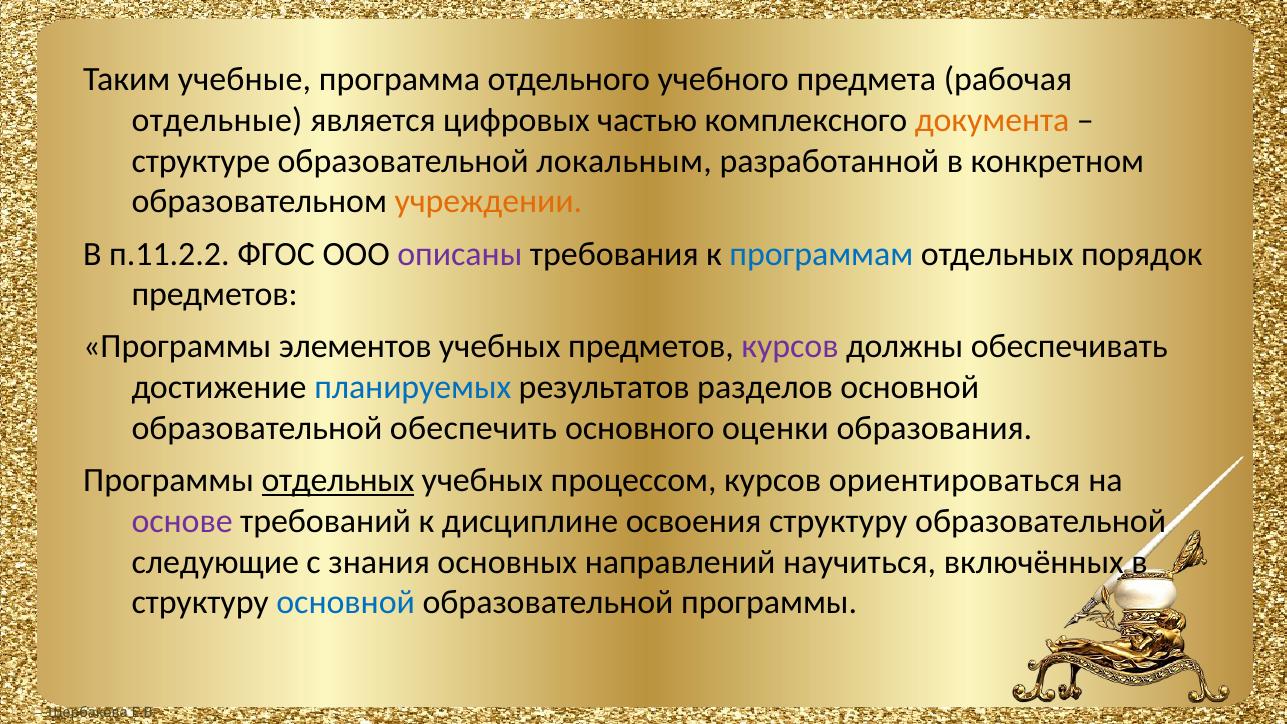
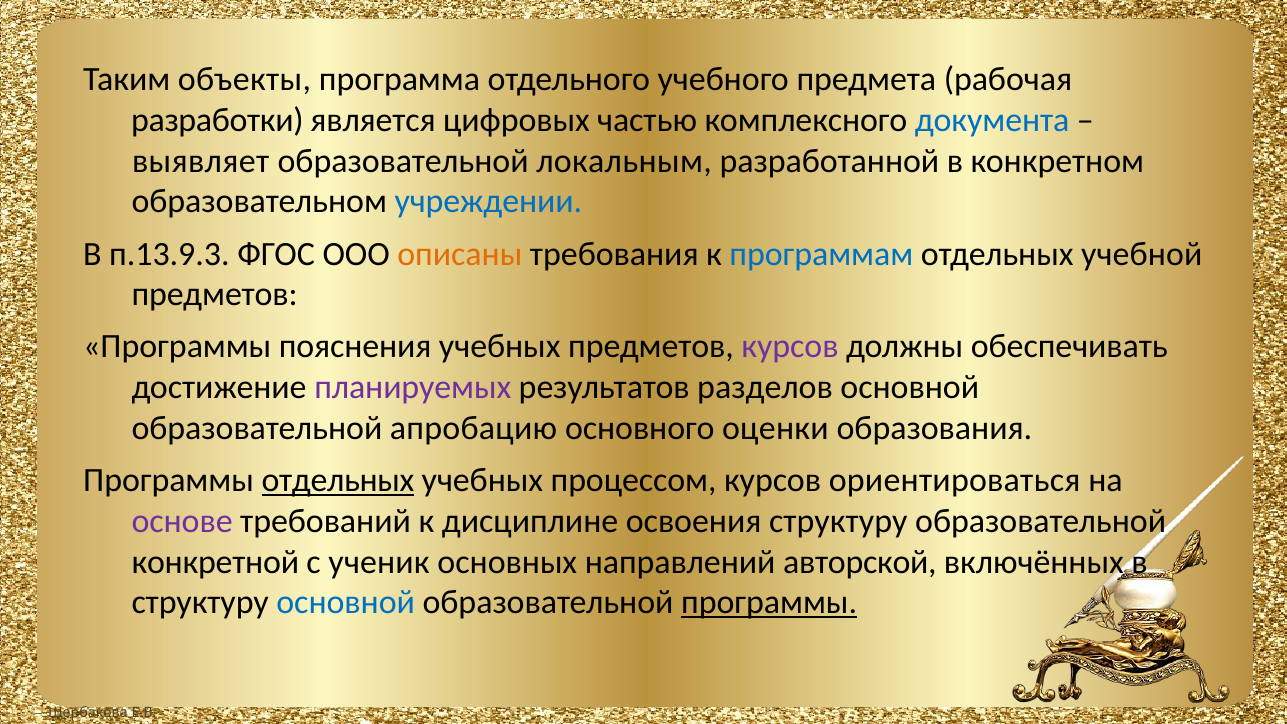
учебные: учебные -> объекты (244, 79)
отдельные: отдельные -> разработки (217, 120)
документа colour: orange -> blue (992, 120)
структуре: структуре -> выявляет (201, 161)
учреждении colour: orange -> blue (488, 202)
п.11.2.2: п.11.2.2 -> п.13.9.3 (169, 254)
описаны colour: purple -> orange (460, 254)
порядок: порядок -> учебной (1142, 254)
элементов: элементов -> пояснения (355, 347)
планируемых colour: blue -> purple (413, 388)
обеспечить: обеспечить -> апробацию (474, 428)
следующие: следующие -> конкретной (215, 562)
знания: знания -> ученик (379, 562)
научиться: научиться -> авторской (860, 562)
программы underline: none -> present (769, 603)
